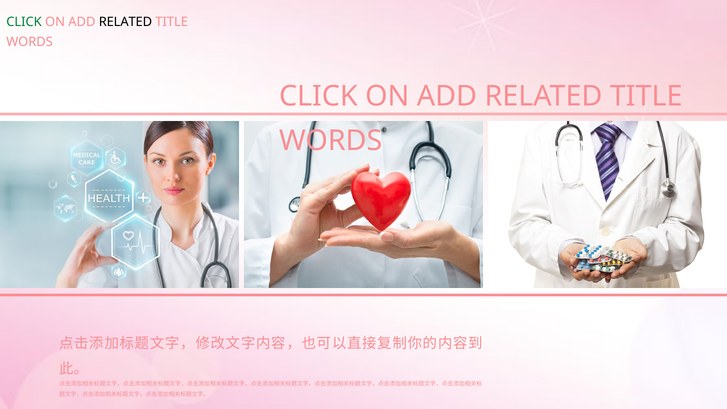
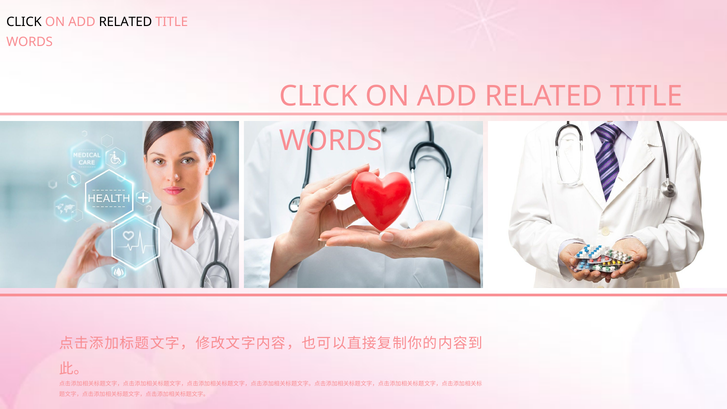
CLICK colour: green -> black (24, 22)
